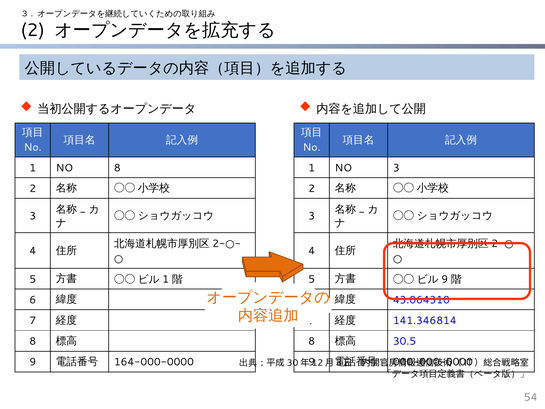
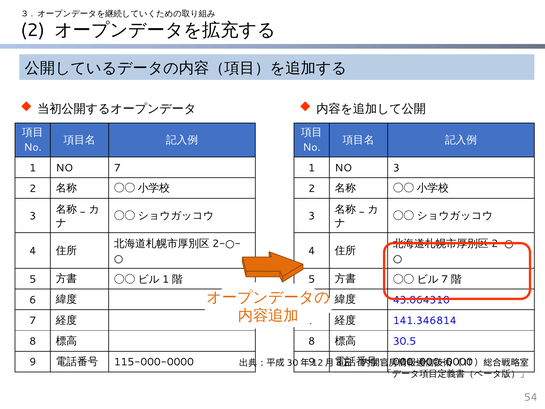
NO 8: 8 -> 7 (117, 168)
9: 9 -> 7 (445, 279)
164-000-0000: 164-000-0000 -> 115-000-0000 (154, 362)
